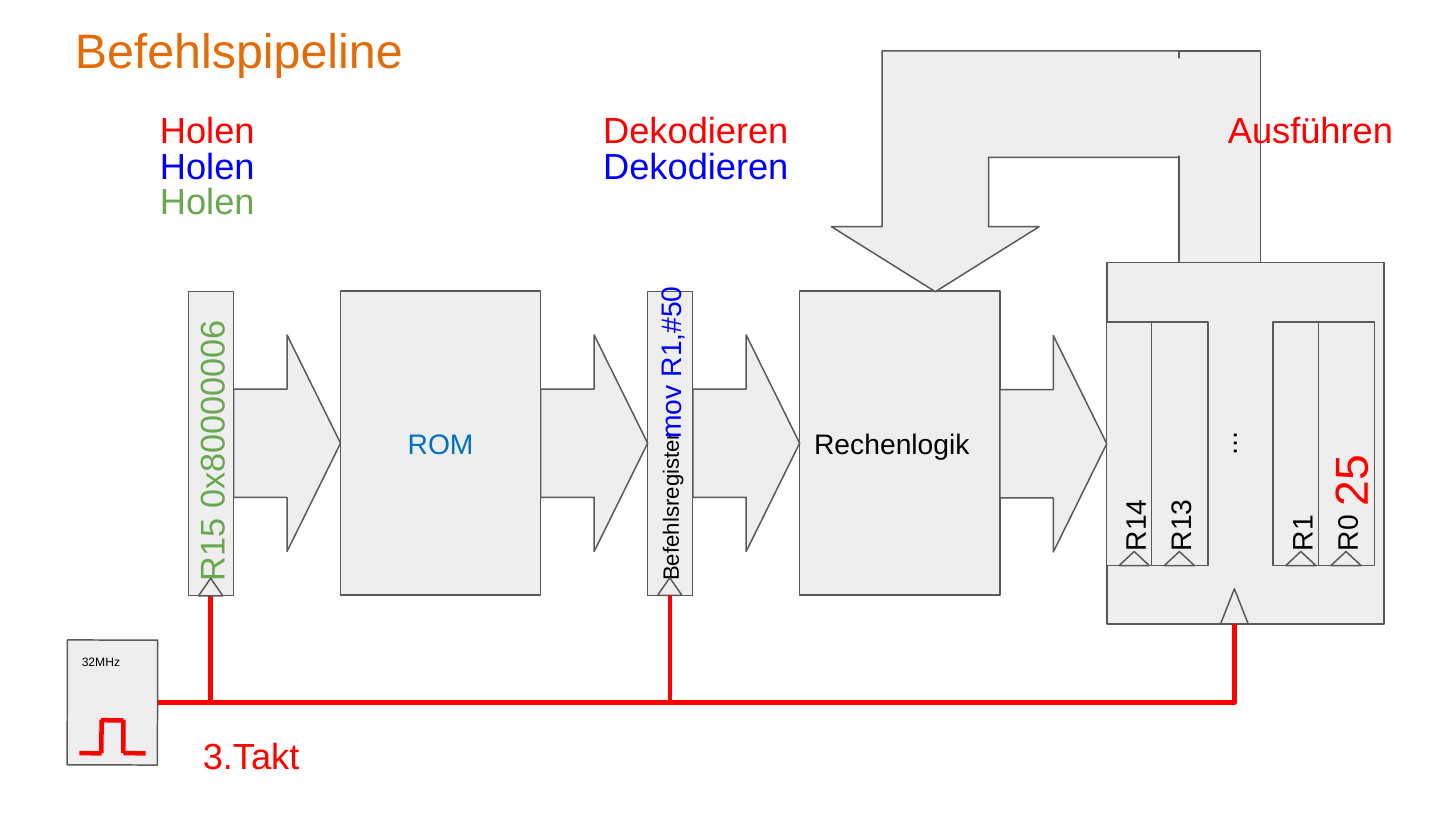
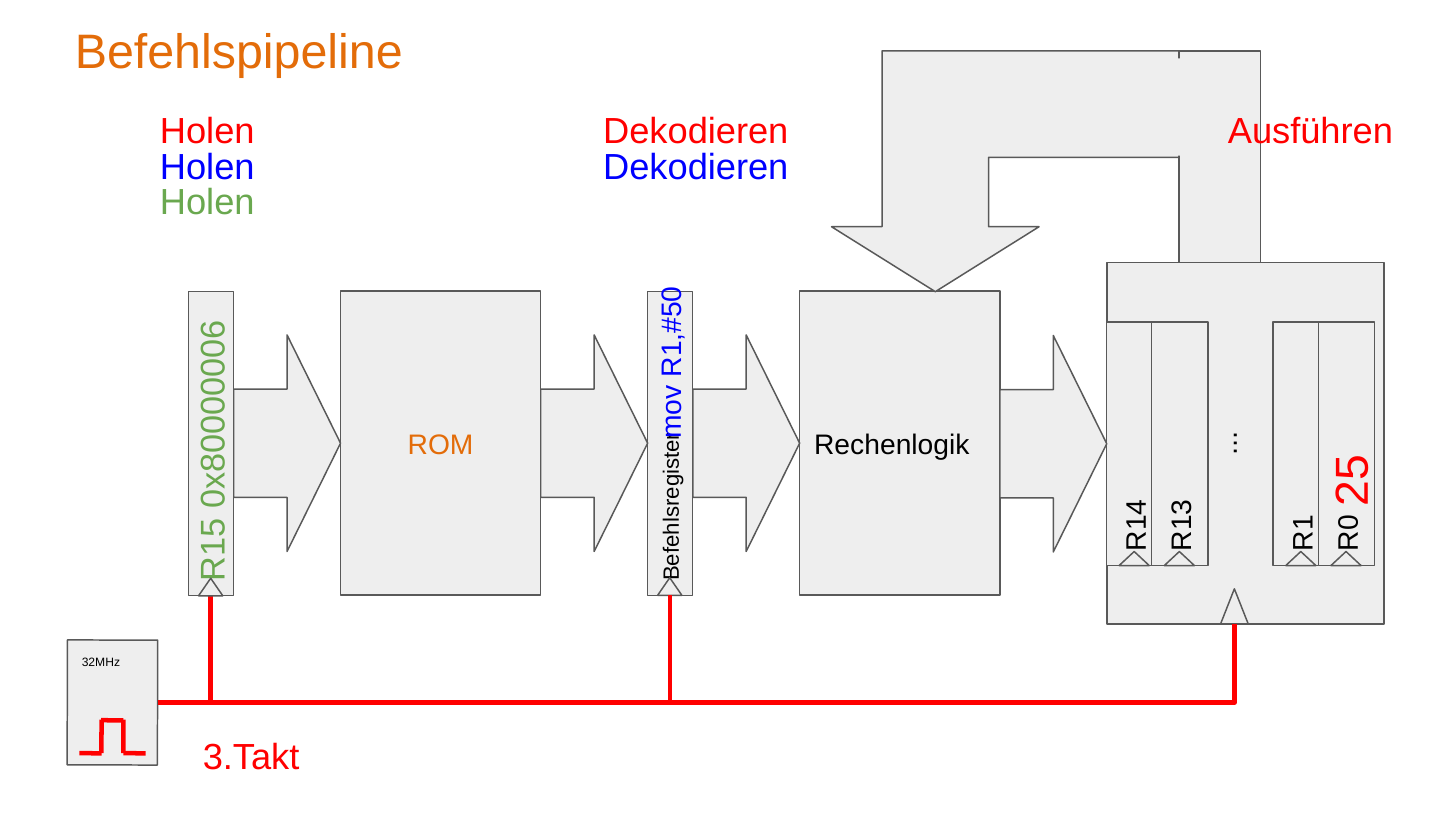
ROM colour: blue -> orange (441, 445)
